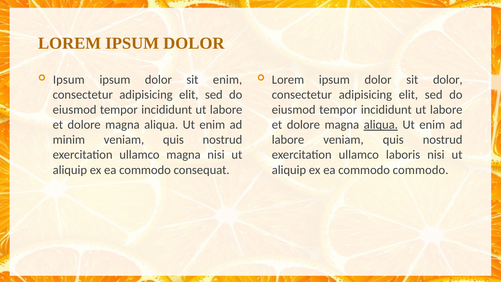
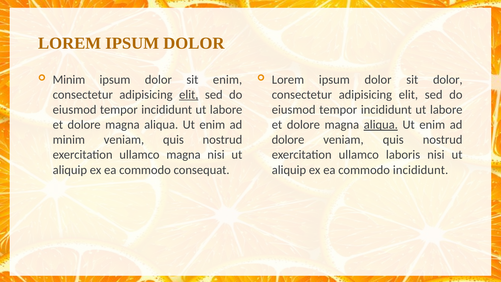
Ipsum: Ipsum -> Minim (69, 80)
elit underline: none -> present (189, 95)
labore: labore -> dolore (288, 140)
commodo commodo: commodo -> incididunt (421, 170)
